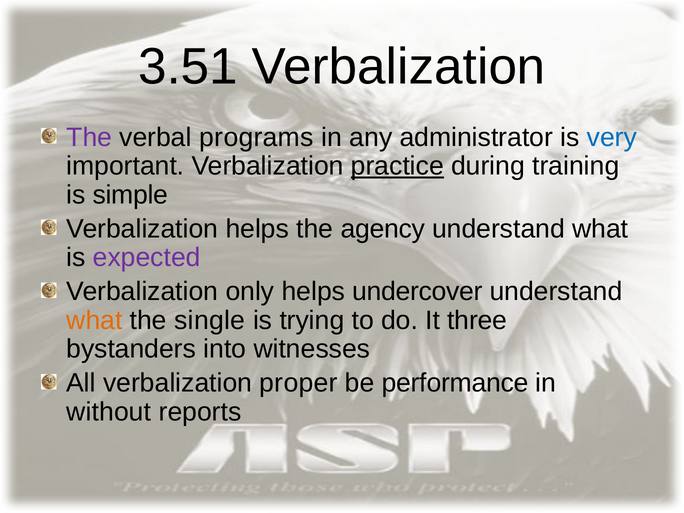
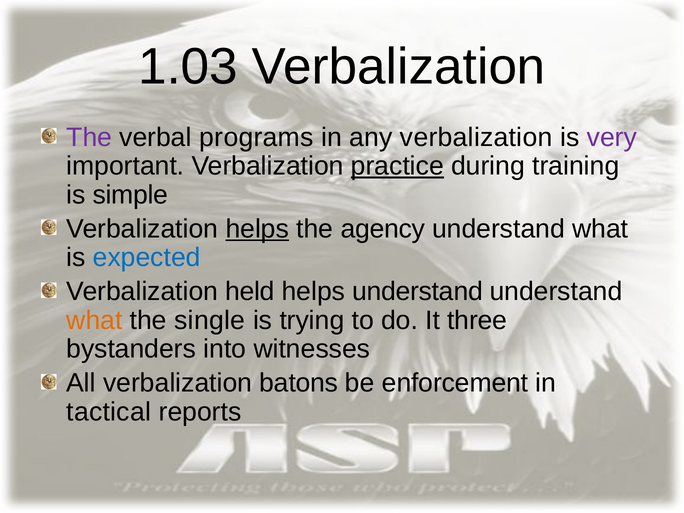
3.51: 3.51 -> 1.03 (188, 67)
any administrator: administrator -> verbalization (476, 137)
very colour: blue -> purple (612, 137)
helps underline: none -> present (257, 229)
expected colour: purple -> blue (147, 258)
only: only -> held (250, 292)
helps undercover: undercover -> understand (417, 292)
proper: proper -> batons (299, 383)
performance: performance -> enforcement (455, 383)
without: without -> tactical (109, 412)
